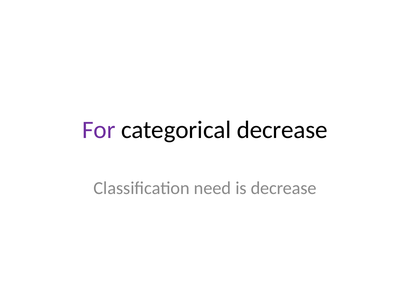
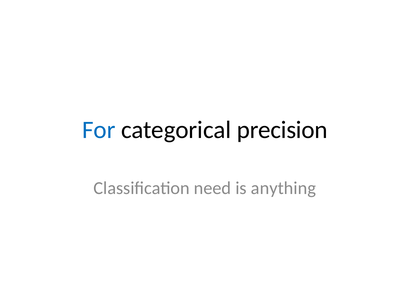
For colour: purple -> blue (99, 130)
categorical decrease: decrease -> precision (282, 130)
is decrease: decrease -> anything (283, 189)
